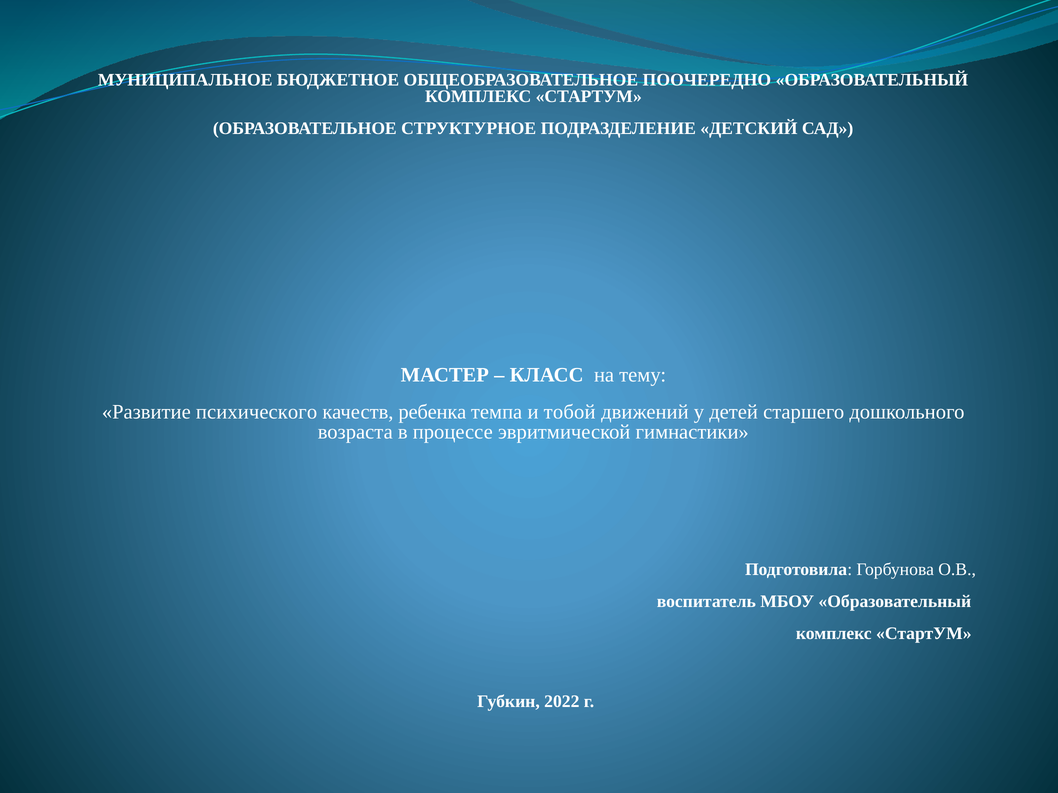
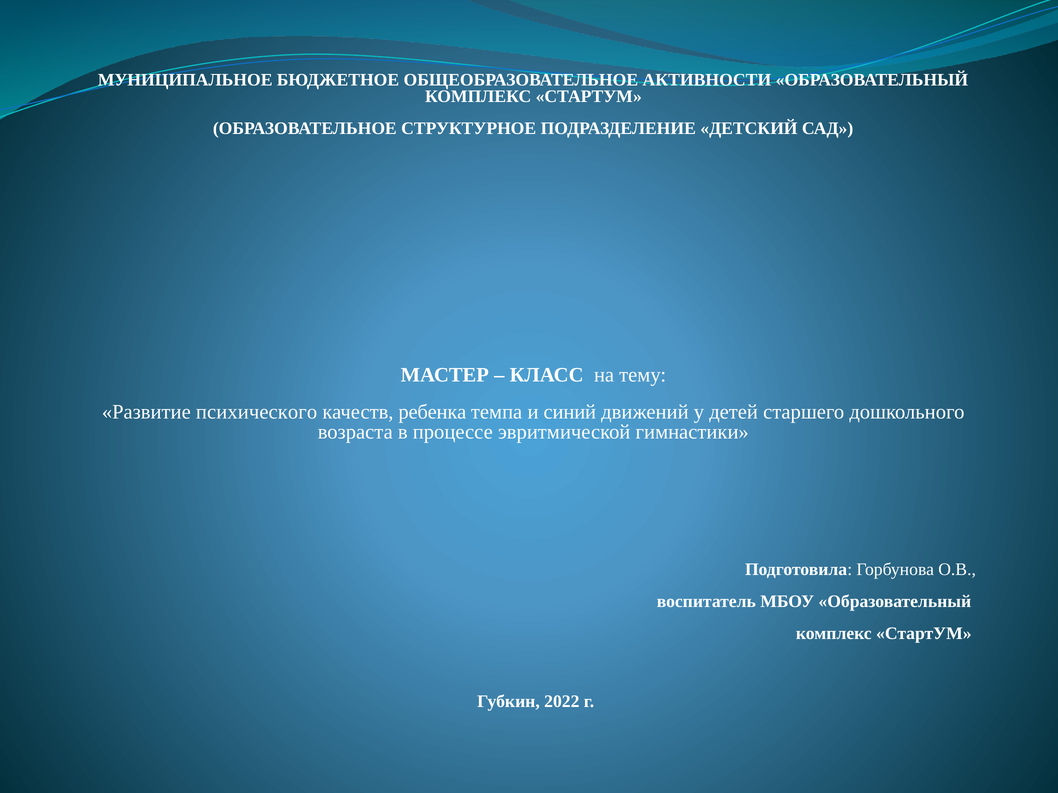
ПООЧЕРЕДНО: ПООЧЕРЕДНО -> АКТИВНОСТИ (707, 80)
тобой: тобой -> синий (570, 412)
